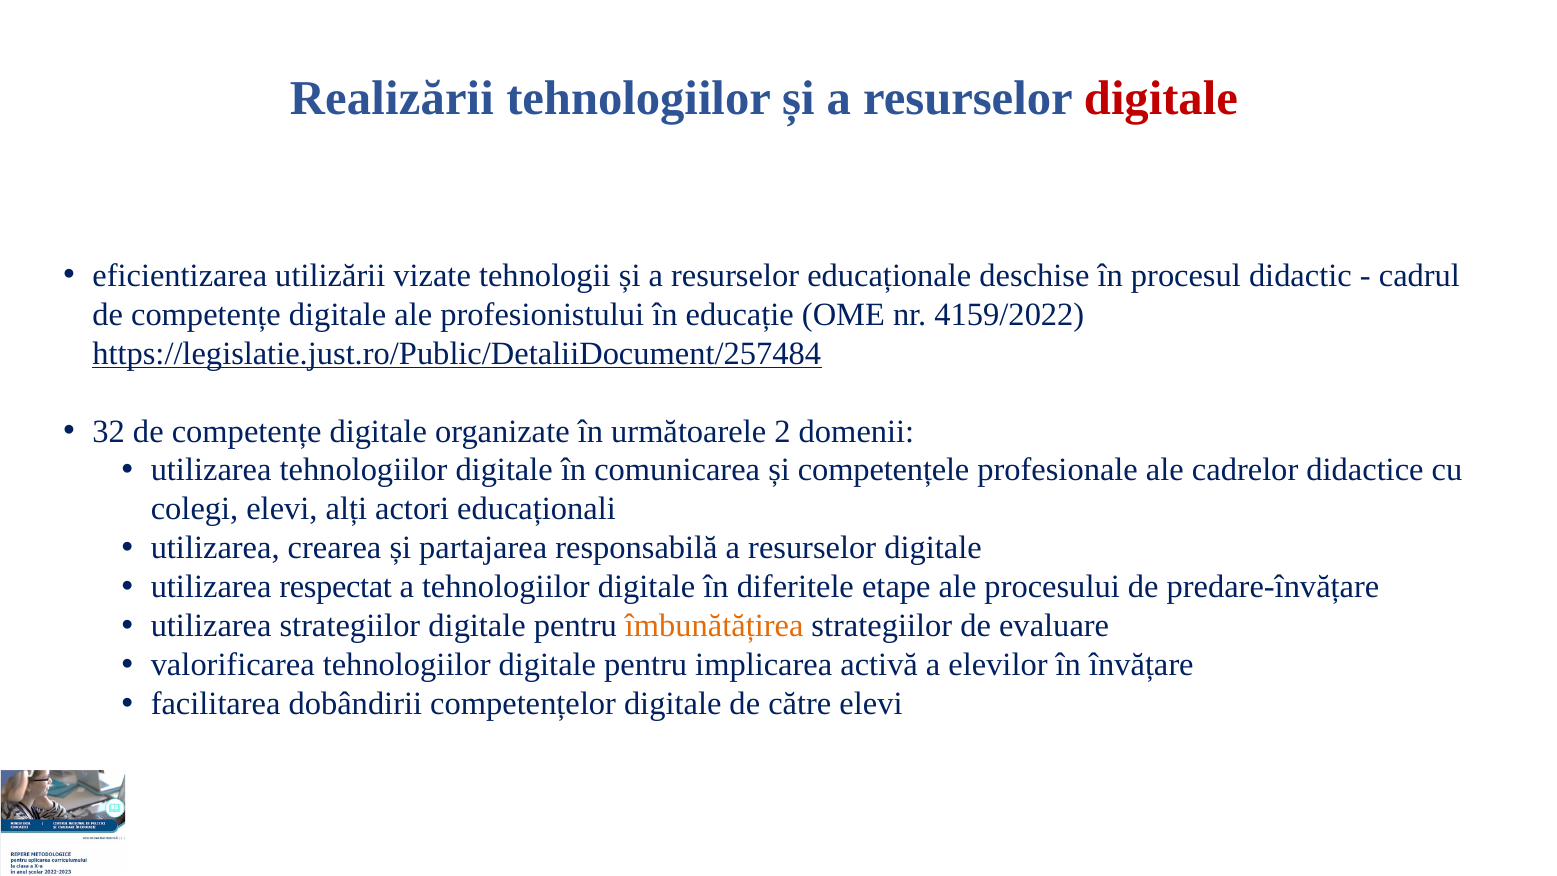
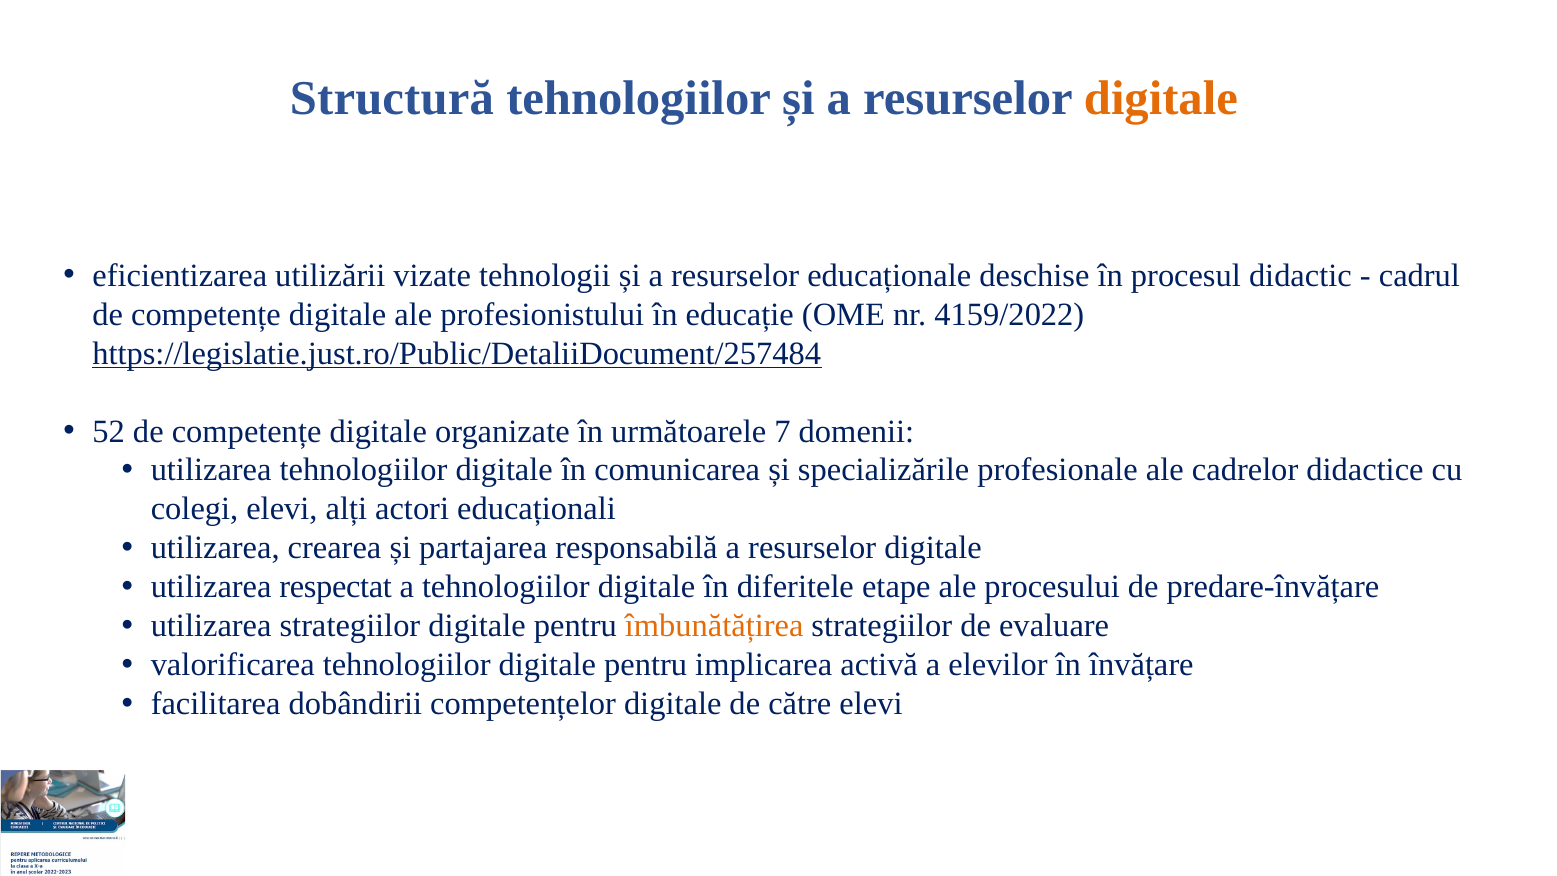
Realizării: Realizării -> Structură (392, 98)
digitale colour: red -> orange (1161, 98)
32: 32 -> 52 (109, 431)
2: 2 -> 7 (783, 431)
competențele: competențele -> specializările (884, 470)
